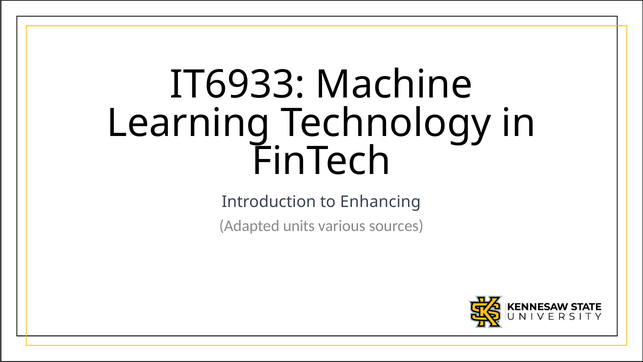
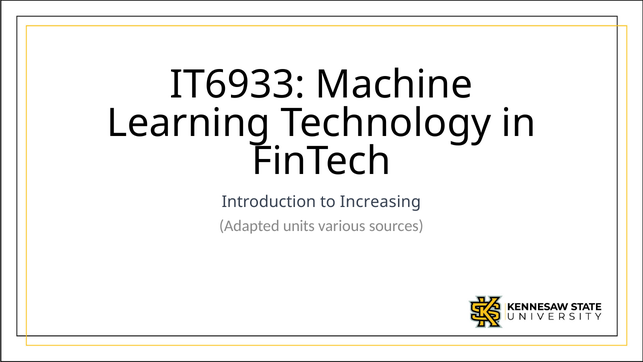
Enhancing: Enhancing -> Increasing (380, 202)
